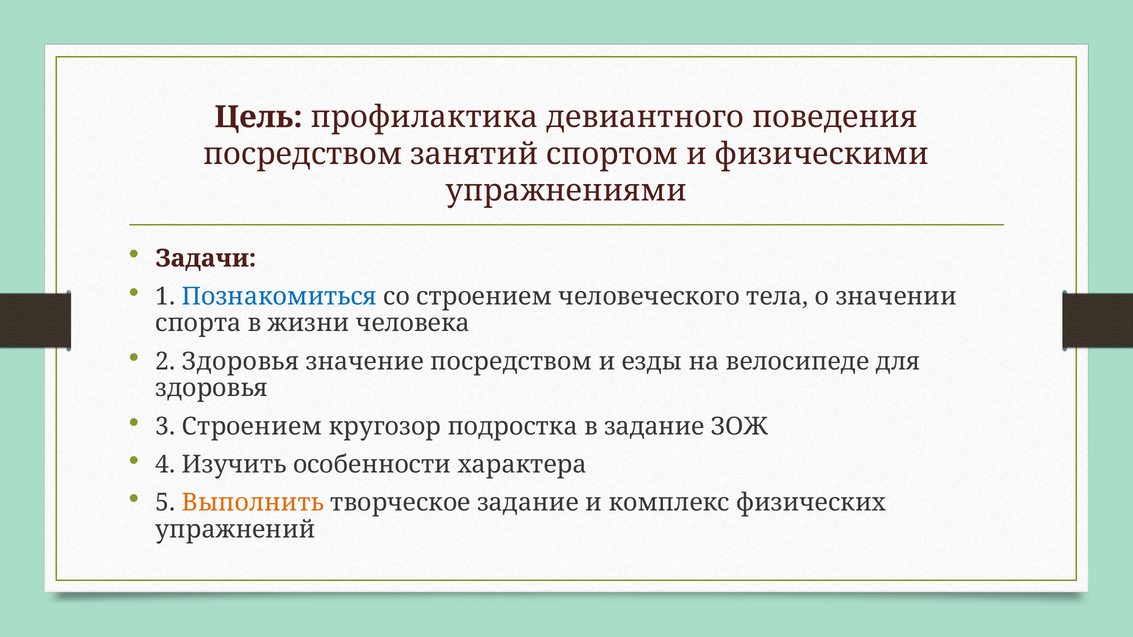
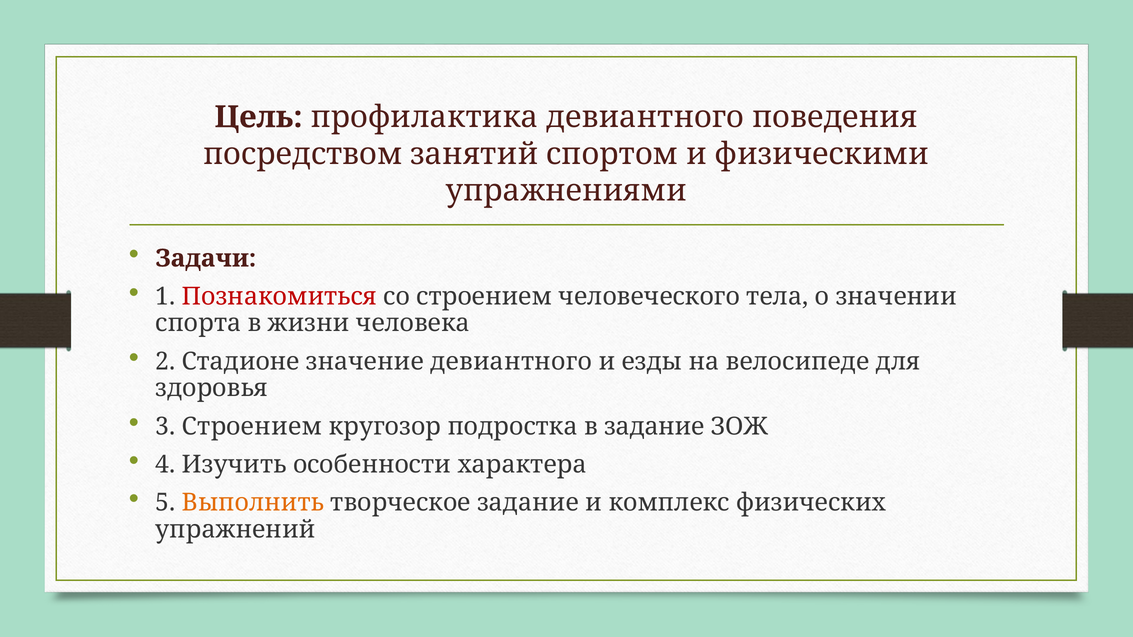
Познакомиться colour: blue -> red (279, 297)
2 Здоровья: Здоровья -> Стадионе (241, 362)
значение посредством: посредством -> девиантного (511, 362)
